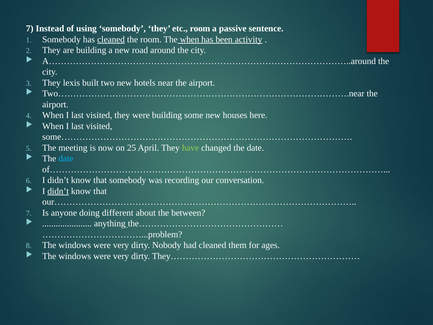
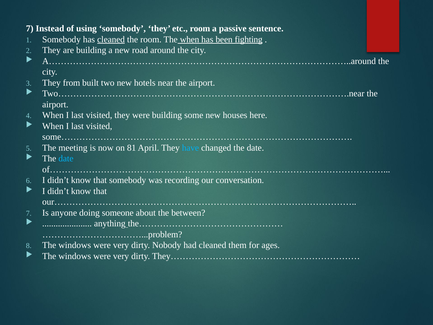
activity: activity -> fighting (249, 39)
lexis: lexis -> from (72, 83)
25: 25 -> 81 (132, 148)
have colour: light green -> light blue (190, 148)
didn’t underline: present -> none (58, 191)
different: different -> someone (118, 213)
